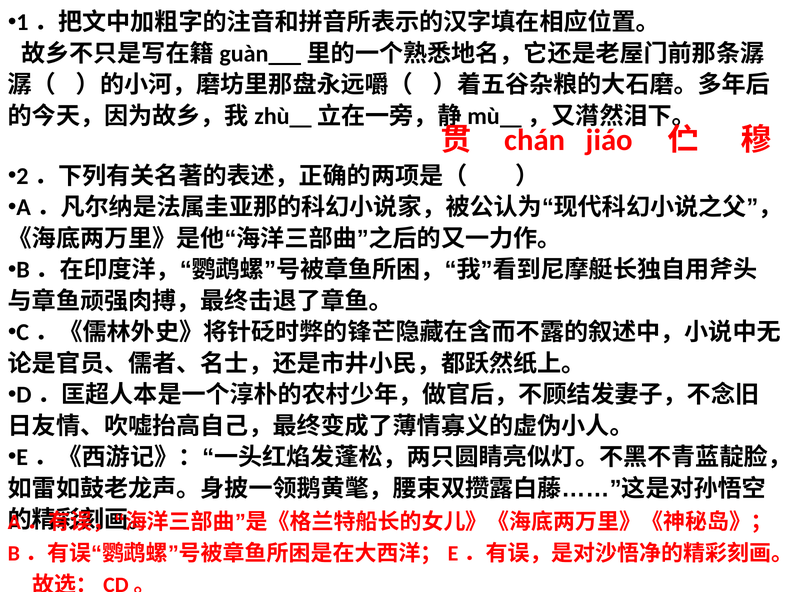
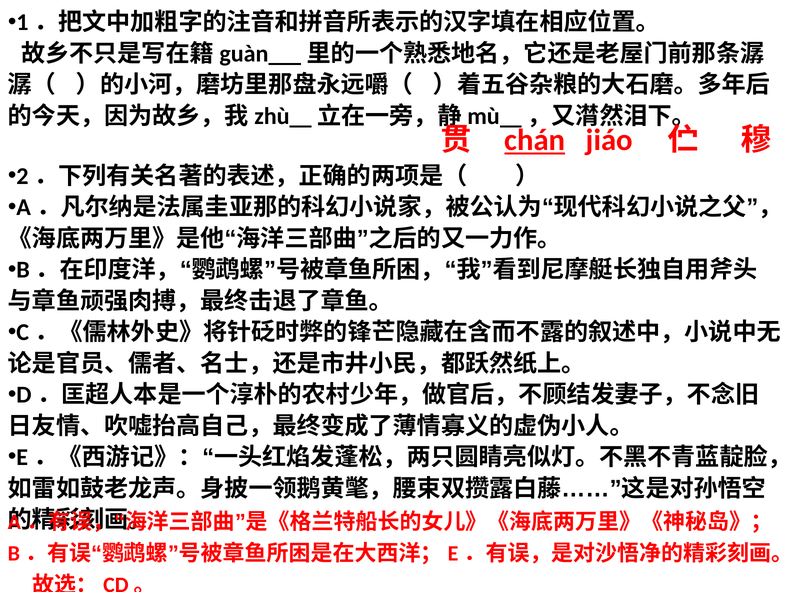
chán underline: none -> present (535, 140)
